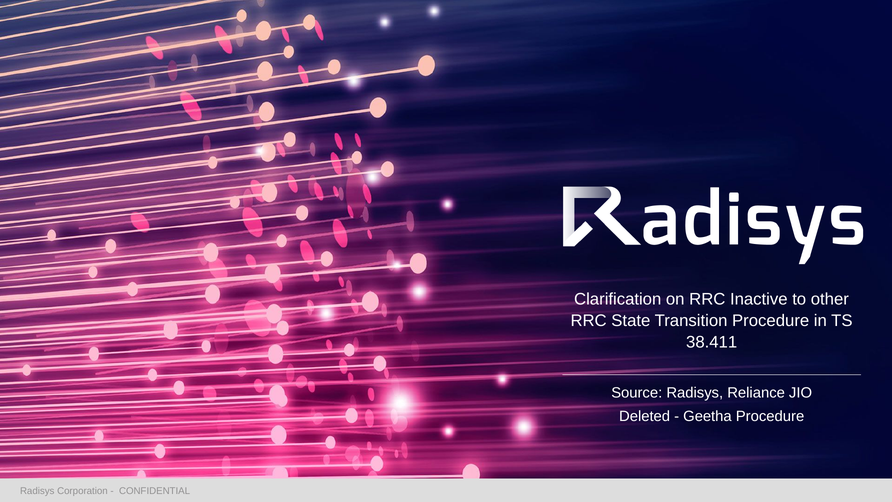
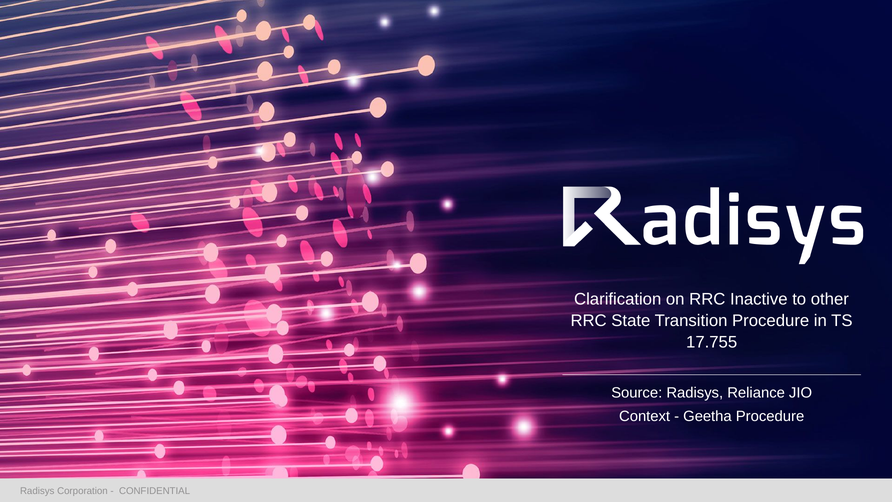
38.411: 38.411 -> 17.755 (712, 342)
Deleted: Deleted -> Context (645, 416)
